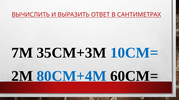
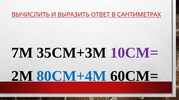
10СМ= colour: blue -> purple (134, 53)
